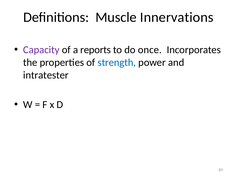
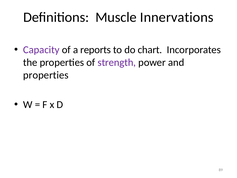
once: once -> chart (150, 50)
strength colour: blue -> purple (117, 62)
intratester: intratester -> properties (46, 75)
